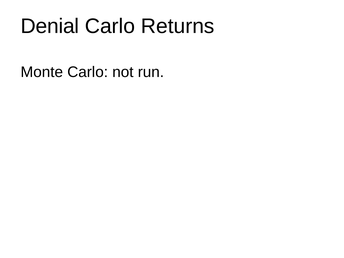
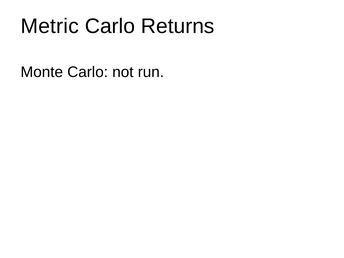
Denial: Denial -> Metric (50, 26)
